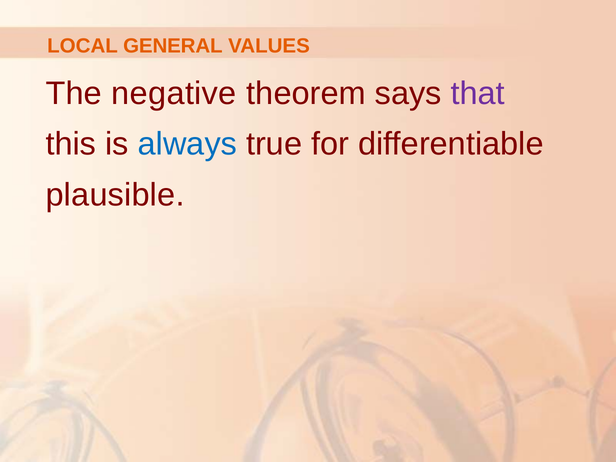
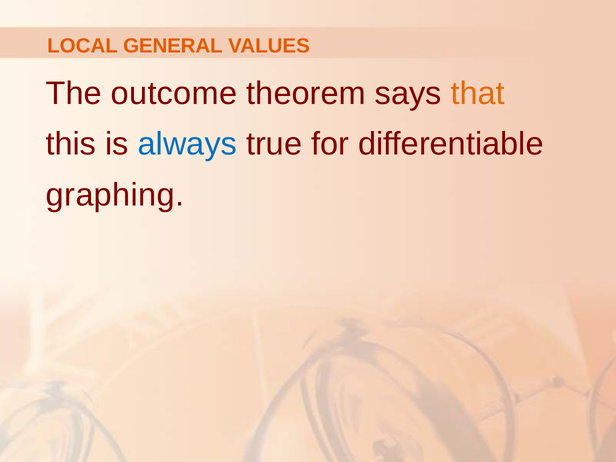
negative: negative -> outcome (174, 94)
that colour: purple -> orange (478, 94)
plausible: plausible -> graphing (115, 195)
